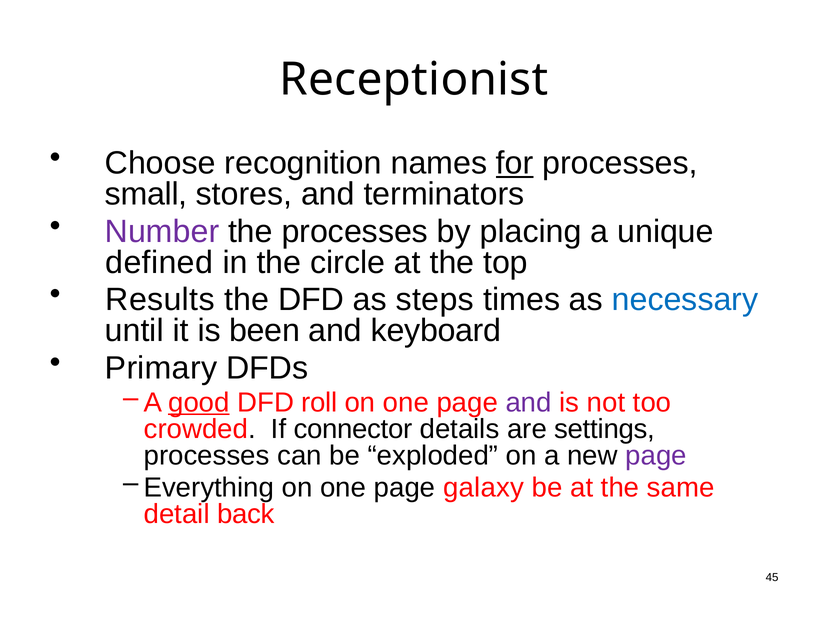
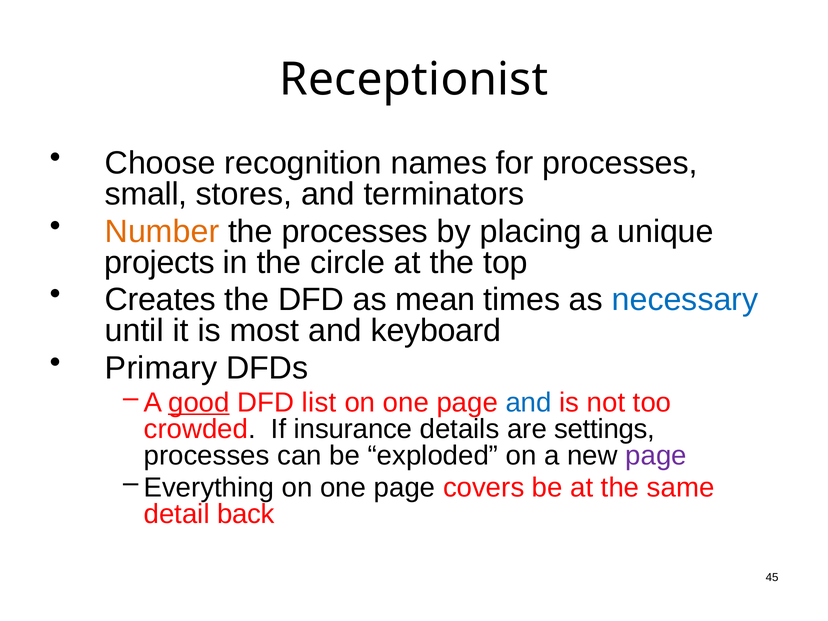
for underline: present -> none (515, 163)
Number colour: purple -> orange (162, 231)
defined: defined -> projects (160, 262)
Results: Results -> Creates (160, 300)
steps: steps -> mean (435, 300)
been: been -> most (264, 331)
roll: roll -> list (319, 403)
and colour: purple -> blue (529, 403)
connector: connector -> insurance (353, 429)
galaxy: galaxy -> covers (484, 488)
